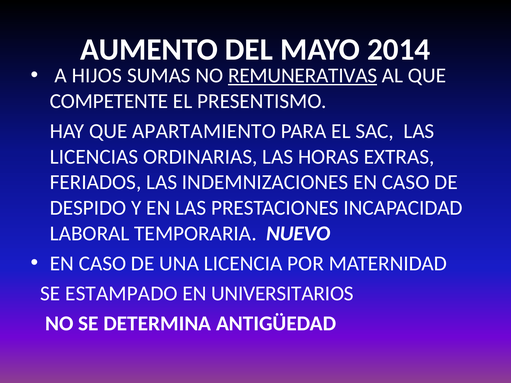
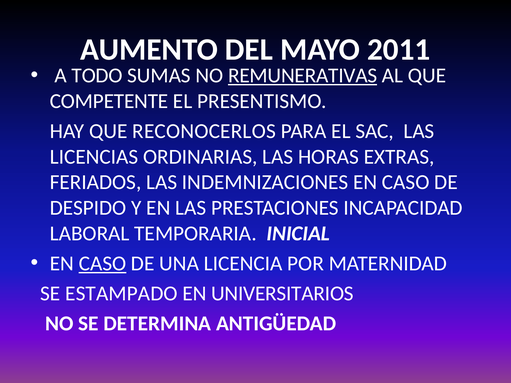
2014: 2014 -> 2011 (399, 49)
HIJOS: HIJOS -> TODO (97, 76)
APARTAMIENTO: APARTAMIENTO -> RECONOCERLOS (204, 131)
NUEVO: NUEVO -> INICIAL (298, 233)
CASO underline: none -> present (102, 264)
